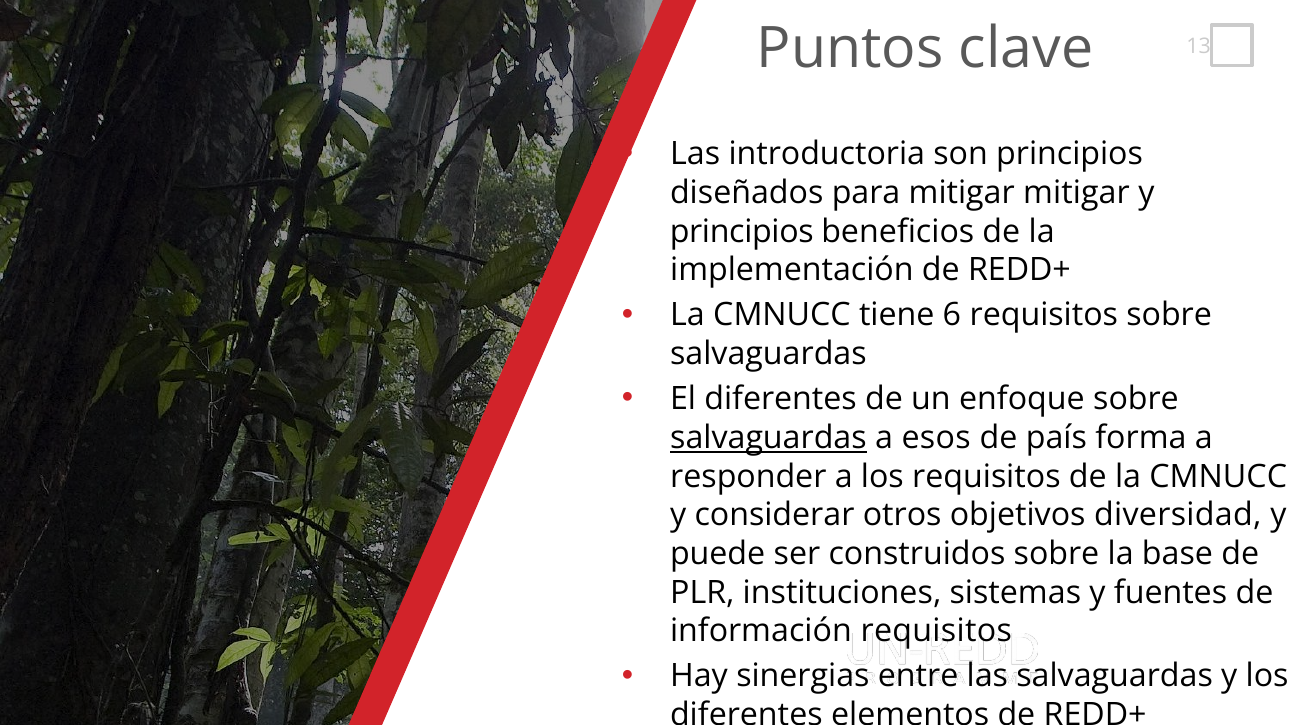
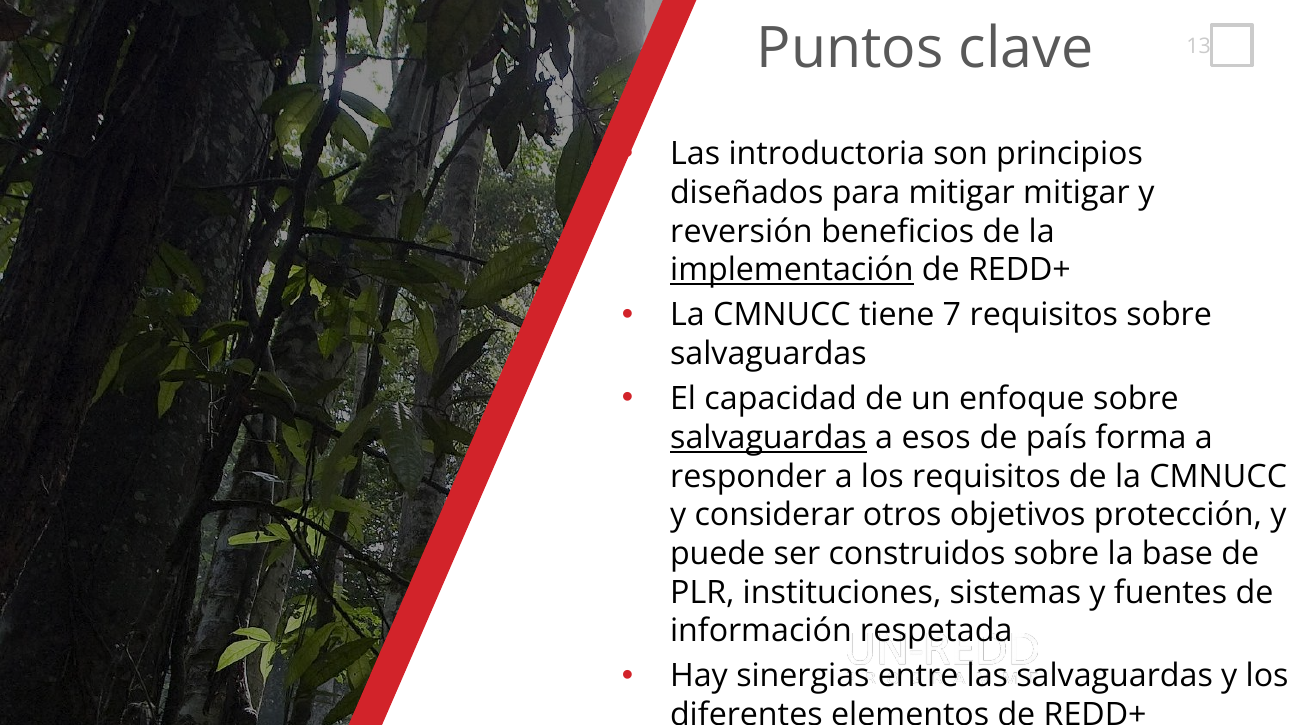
principios: principios -> reversión (741, 232)
implementación underline: none -> present (792, 270)
6: 6 -> 7 (952, 315)
El diferentes: diferentes -> capacidad (781, 399)
diversidad: diversidad -> protección (1178, 515)
información requisitos: requisitos -> respetada (936, 631)
